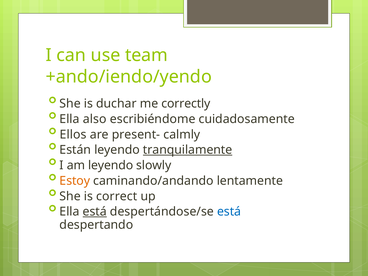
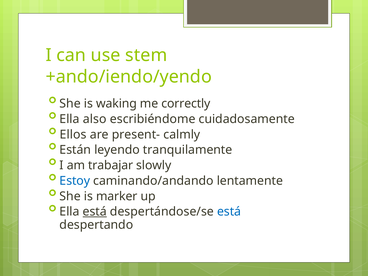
team: team -> stem (146, 55)
duchar: duchar -> waking (116, 104)
tranquilamente underline: present -> none (188, 150)
am leyendo: leyendo -> trabajar (111, 165)
Estoy colour: orange -> blue (75, 181)
correct: correct -> marker (117, 196)
